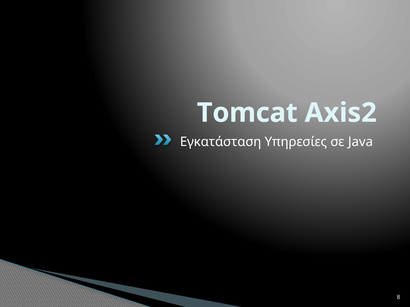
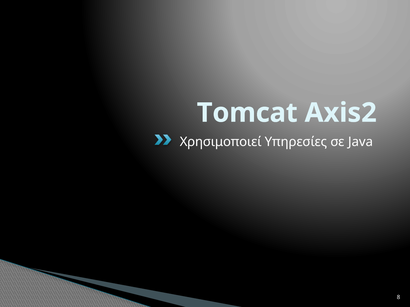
Εγκατάσταση: Εγκατάσταση -> Χρησιμοποιεί (221, 142)
